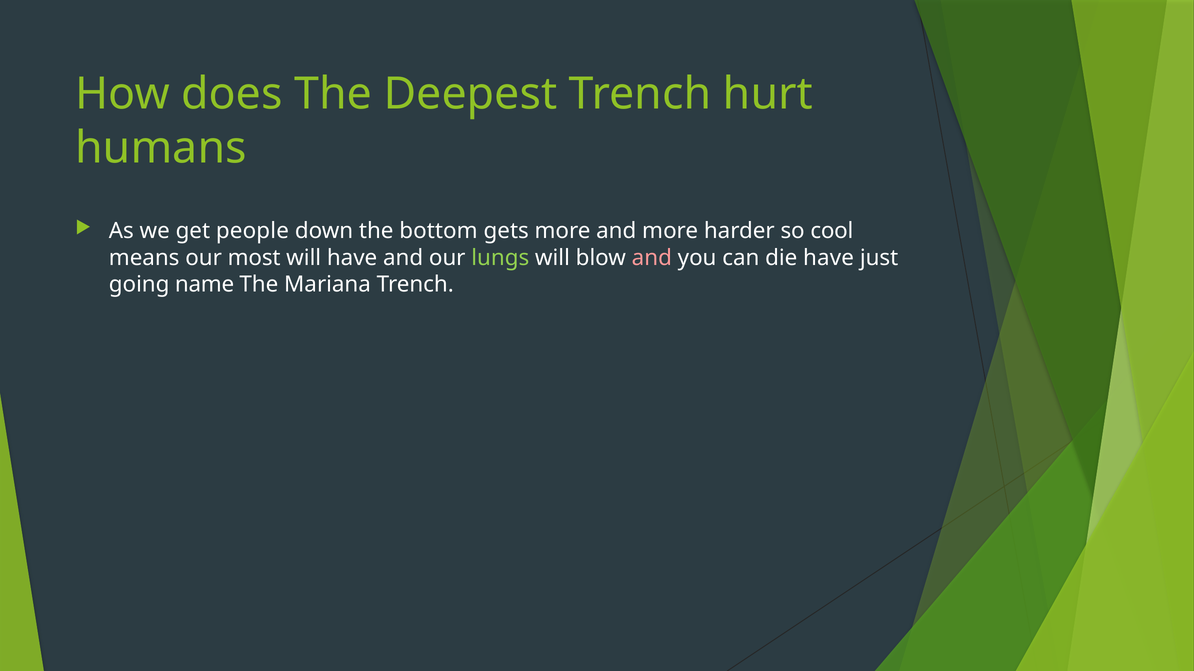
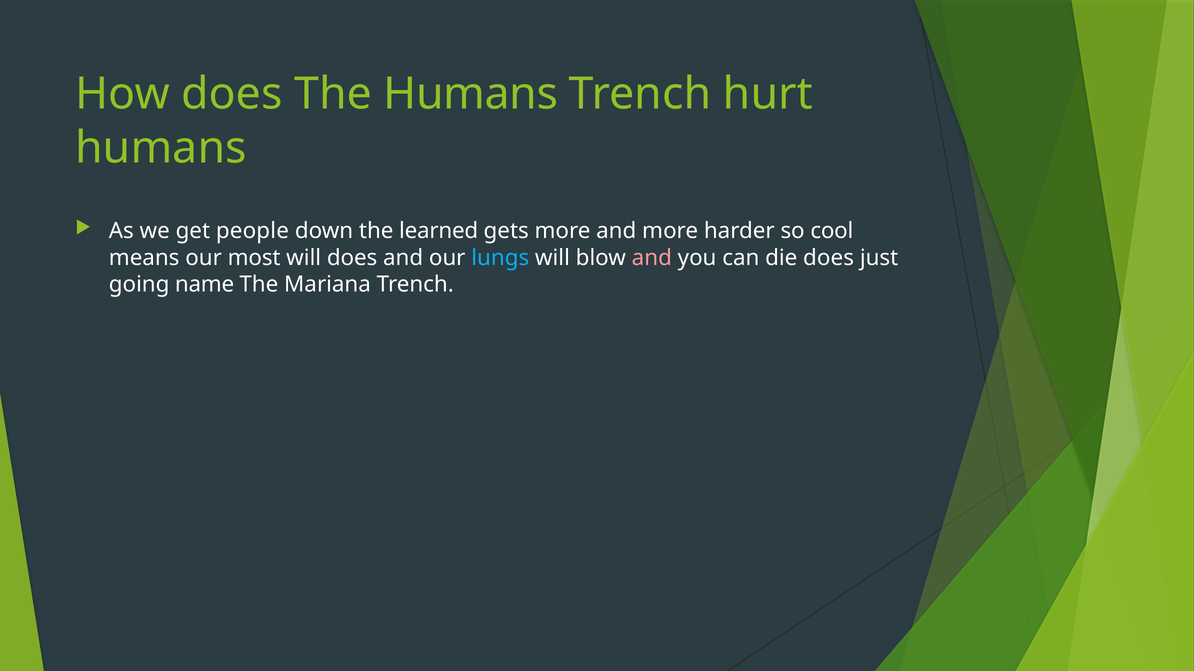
The Deepest: Deepest -> Humans (471, 94)
bottom: bottom -> learned (439, 231)
will have: have -> does (352, 258)
lungs colour: light green -> light blue (500, 258)
die have: have -> does (829, 258)
